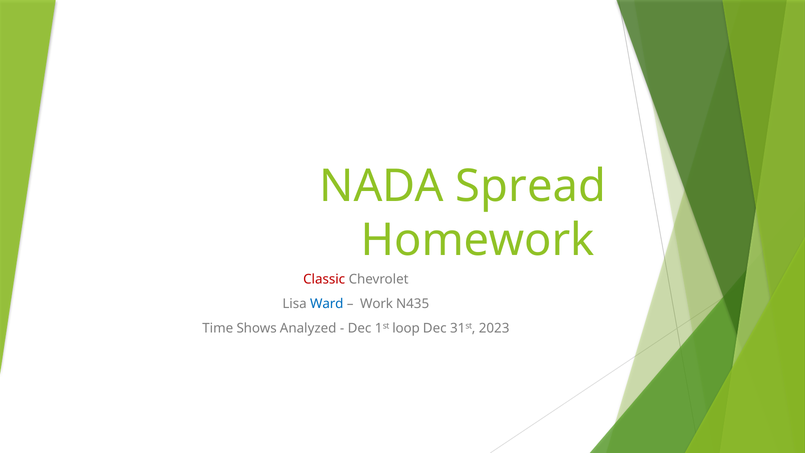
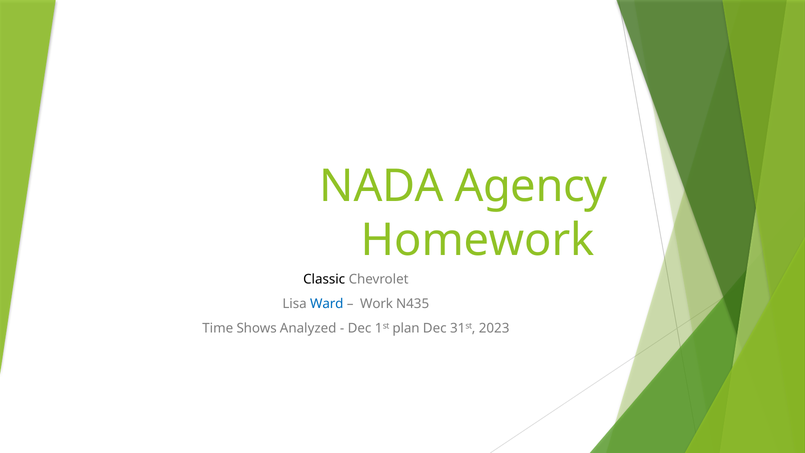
Spread: Spread -> Agency (531, 186)
Classic colour: red -> black (324, 279)
loop: loop -> plan (406, 328)
